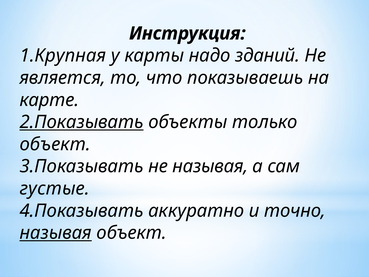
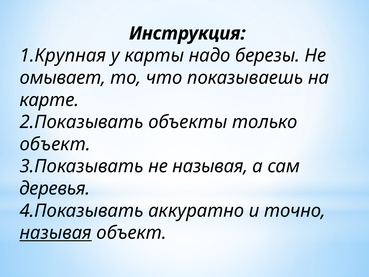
зданий: зданий -> березы (268, 56)
является: является -> омывает (63, 78)
2.Показывать underline: present -> none (82, 122)
густые: густые -> деревья (55, 188)
